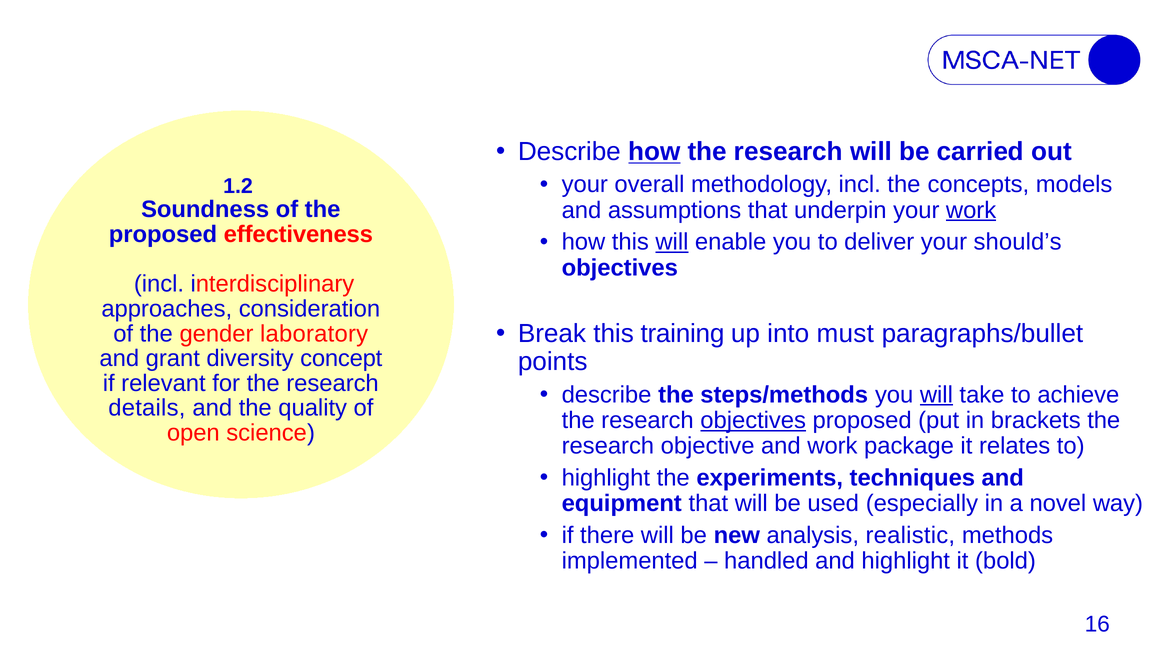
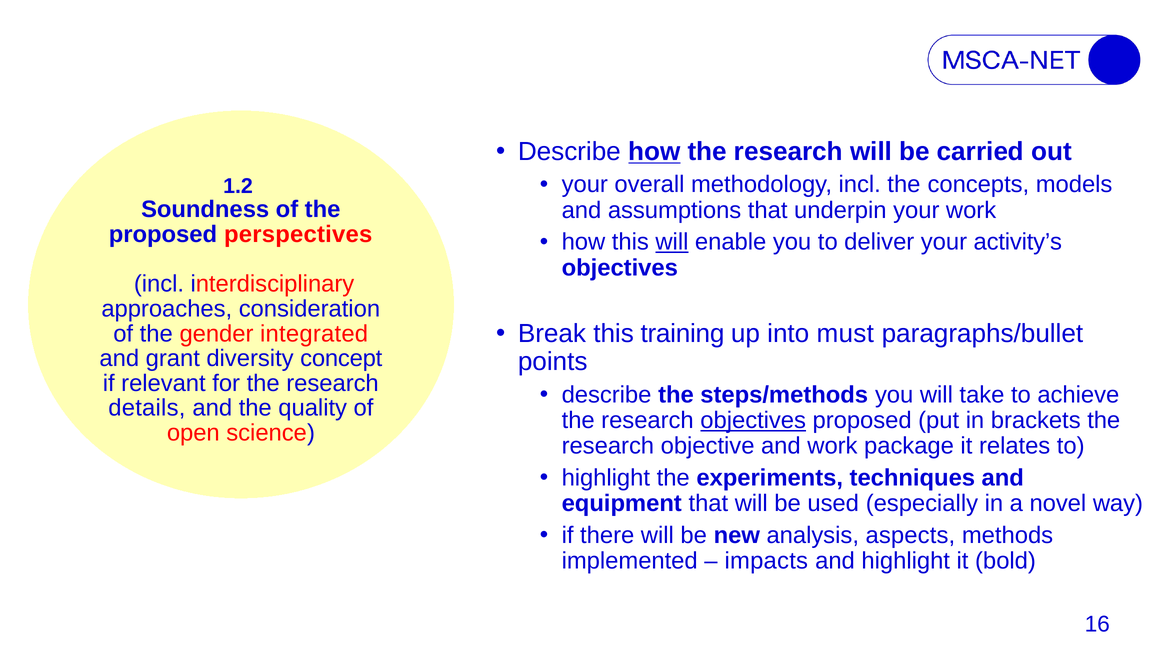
work underline: present -> none (971, 210)
effectiveness: effectiveness -> perspectives (298, 234)
should’s: should’s -> activity’s (1018, 242)
laboratory: laboratory -> integrated (314, 334)
will underline: present -> none (936, 395)
realistic: realistic -> aspects (910, 535)
handled: handled -> impacts (766, 561)
